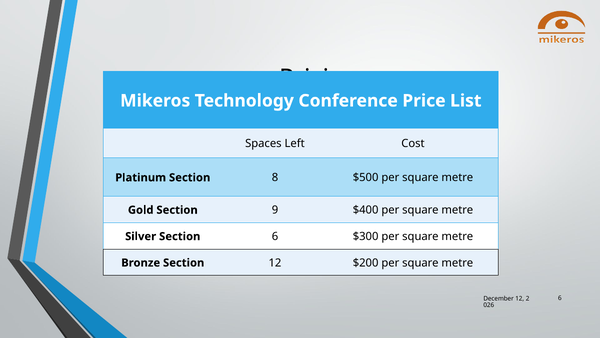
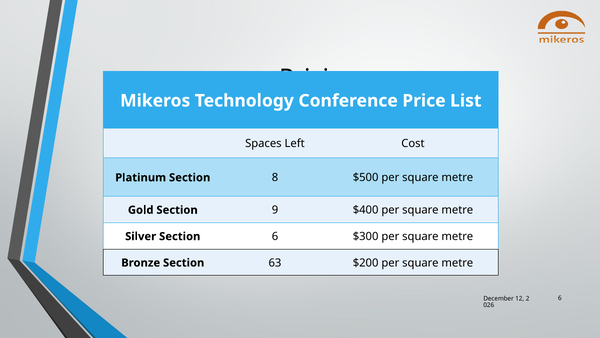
Section 12: 12 -> 63 (275, 262)
